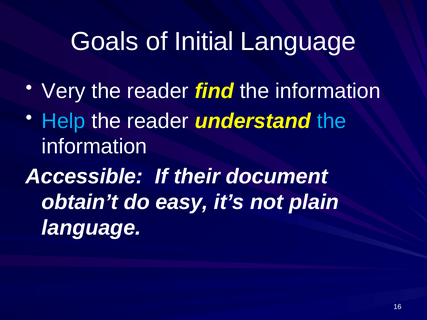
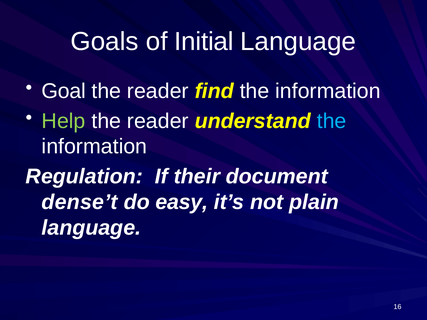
Very: Very -> Goal (64, 91)
Help colour: light blue -> light green (64, 121)
Accessible: Accessible -> Regulation (84, 177)
obtain’t: obtain’t -> dense’t (80, 202)
